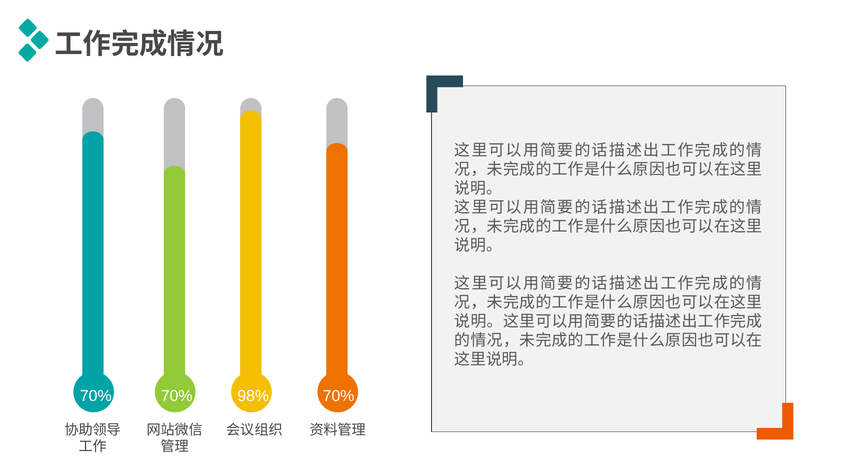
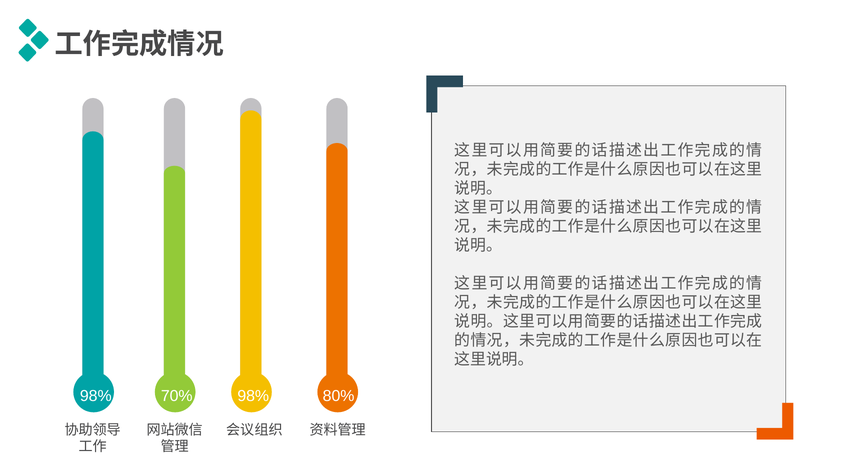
70%: 70% -> 98% (96, 396)
98% 70%: 70% -> 80% (339, 396)
